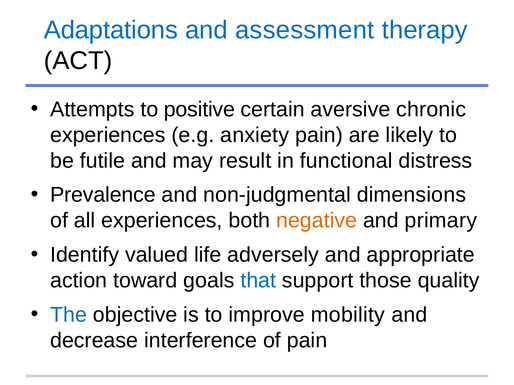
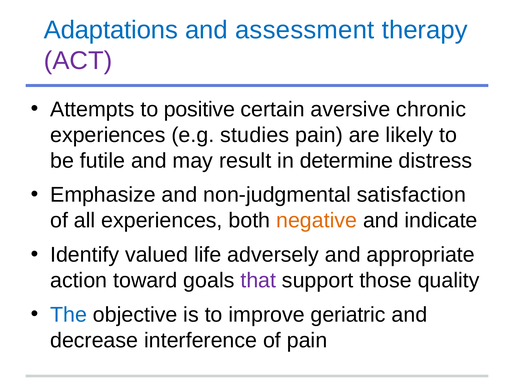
ACT colour: black -> purple (78, 61)
anxiety: anxiety -> studies (255, 135)
functional: functional -> determine (346, 161)
Prevalence: Prevalence -> Emphasize (103, 195)
dimensions: dimensions -> satisfaction (411, 195)
primary: primary -> indicate (441, 221)
that colour: blue -> purple (258, 281)
mobility: mobility -> geriatric (348, 315)
